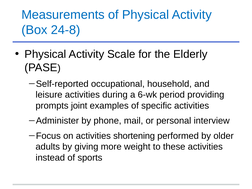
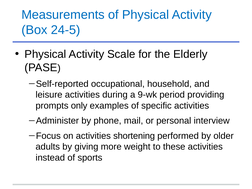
24-8: 24-8 -> 24-5 (66, 30)
6-wk: 6-wk -> 9-wk (147, 95)
joint: joint -> only (79, 106)
